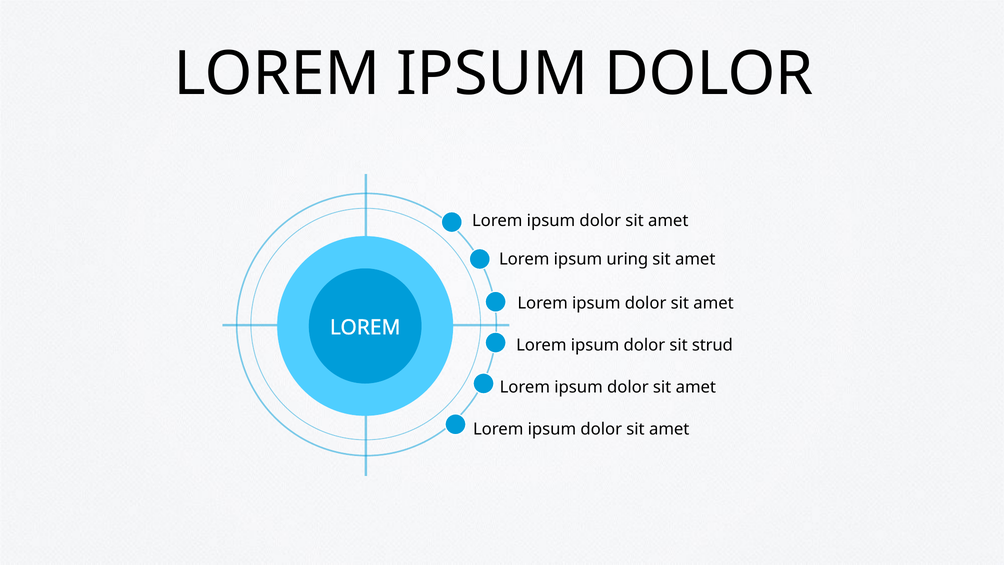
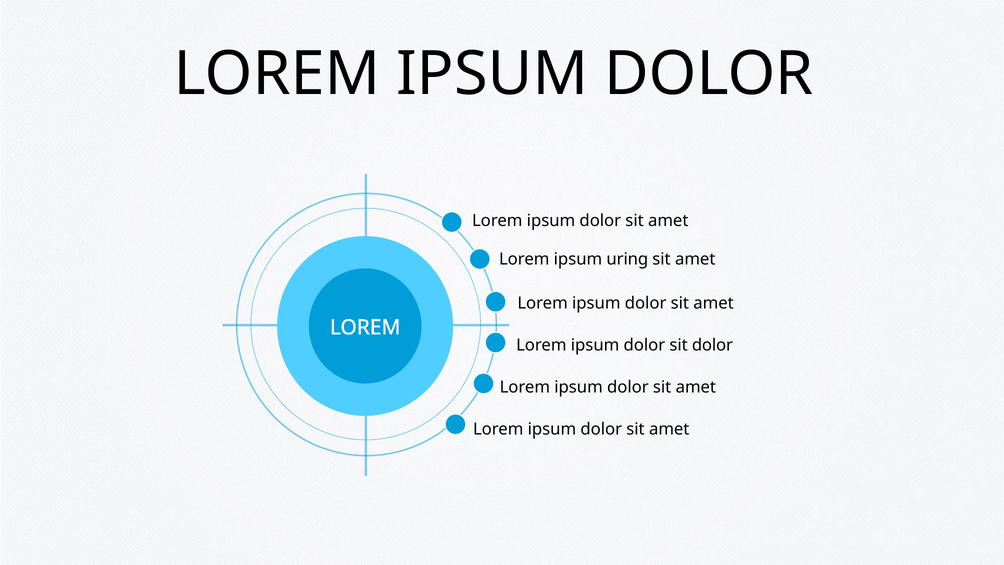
sit strud: strud -> dolor (712, 345)
